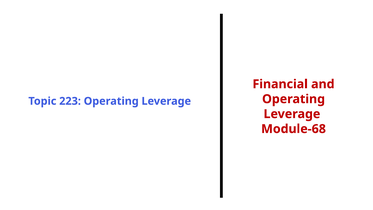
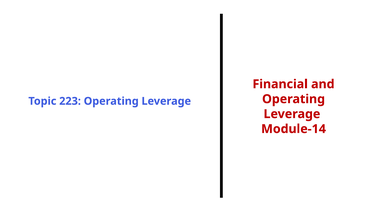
Module-68: Module-68 -> Module-14 (294, 129)
